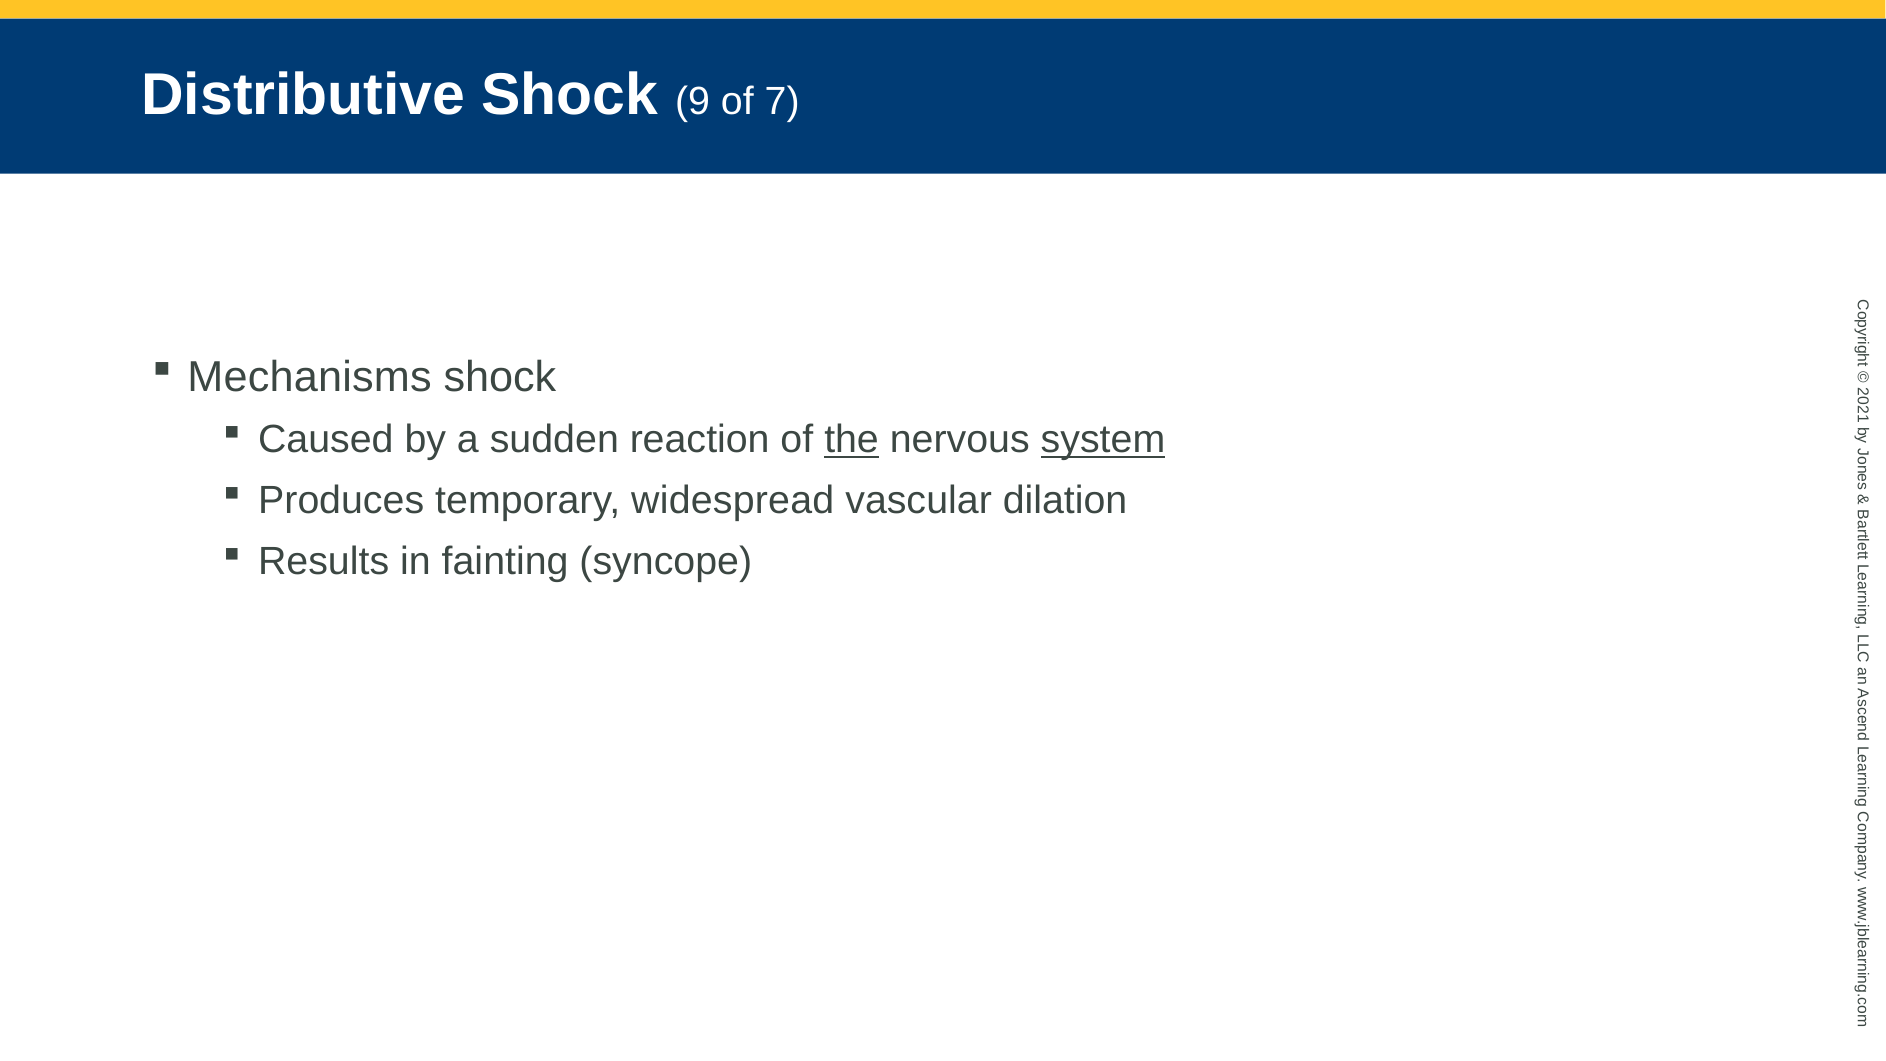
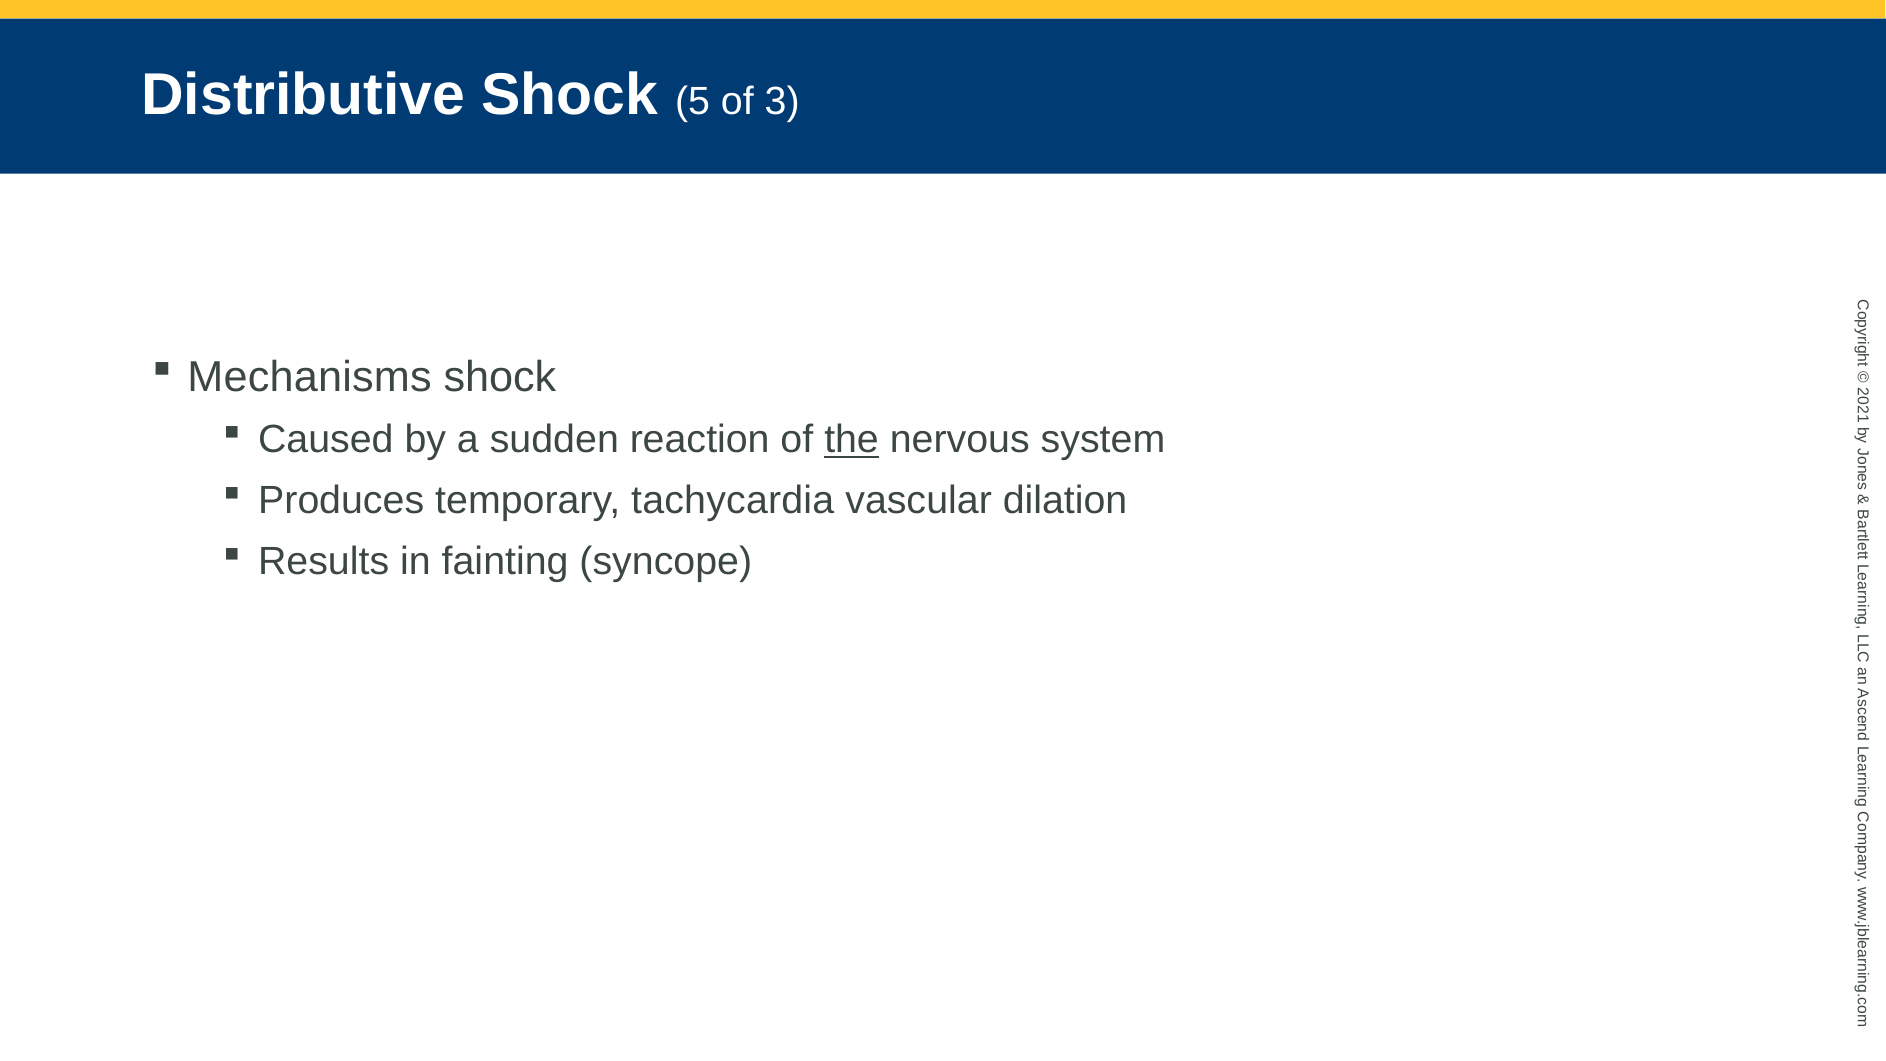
9: 9 -> 5 (693, 101)
7: 7 -> 3 (782, 101)
system underline: present -> none (1103, 440)
widespread: widespread -> tachycardia (733, 501)
